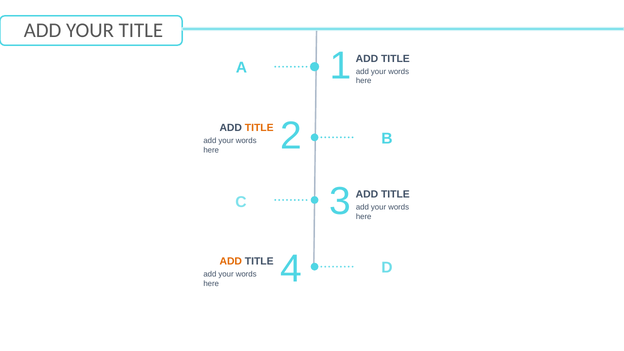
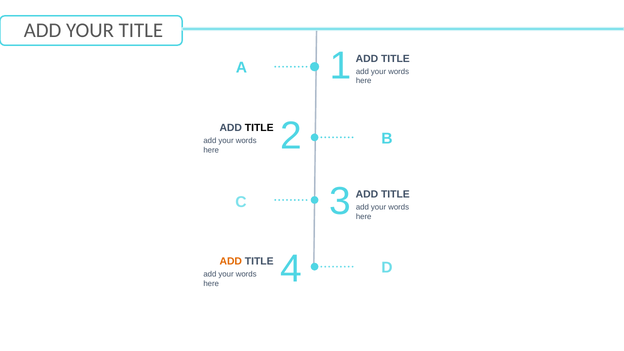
TITLE colour: orange -> black (259, 128)
